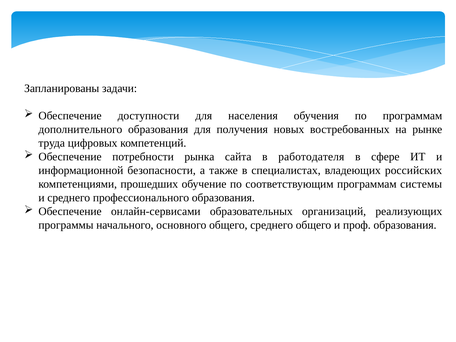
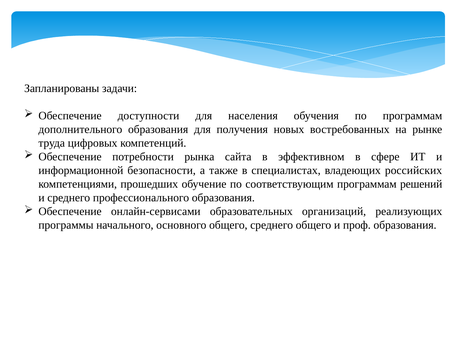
работодателя: работодателя -> эффективном (311, 157)
системы: системы -> решений (421, 184)
